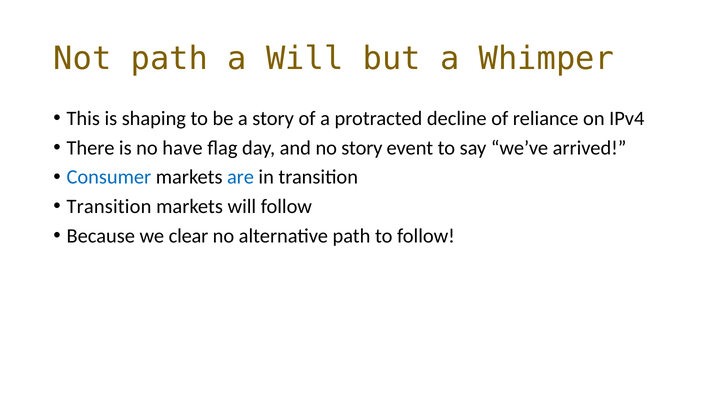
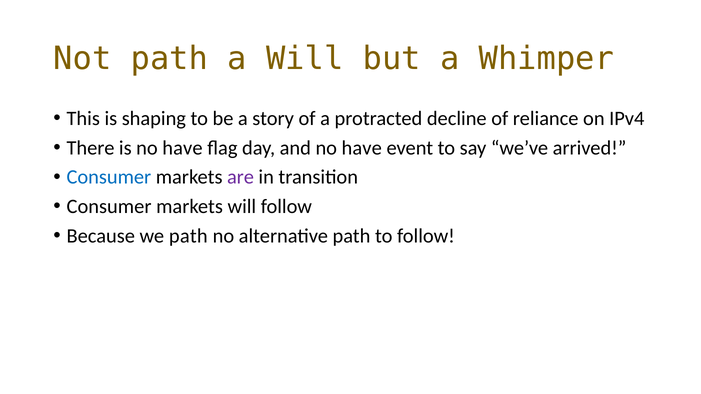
and no story: story -> have (362, 148)
are colour: blue -> purple (240, 177)
Transition: Transition -> Consumer (109, 207)
we clear: clear -> path (188, 236)
